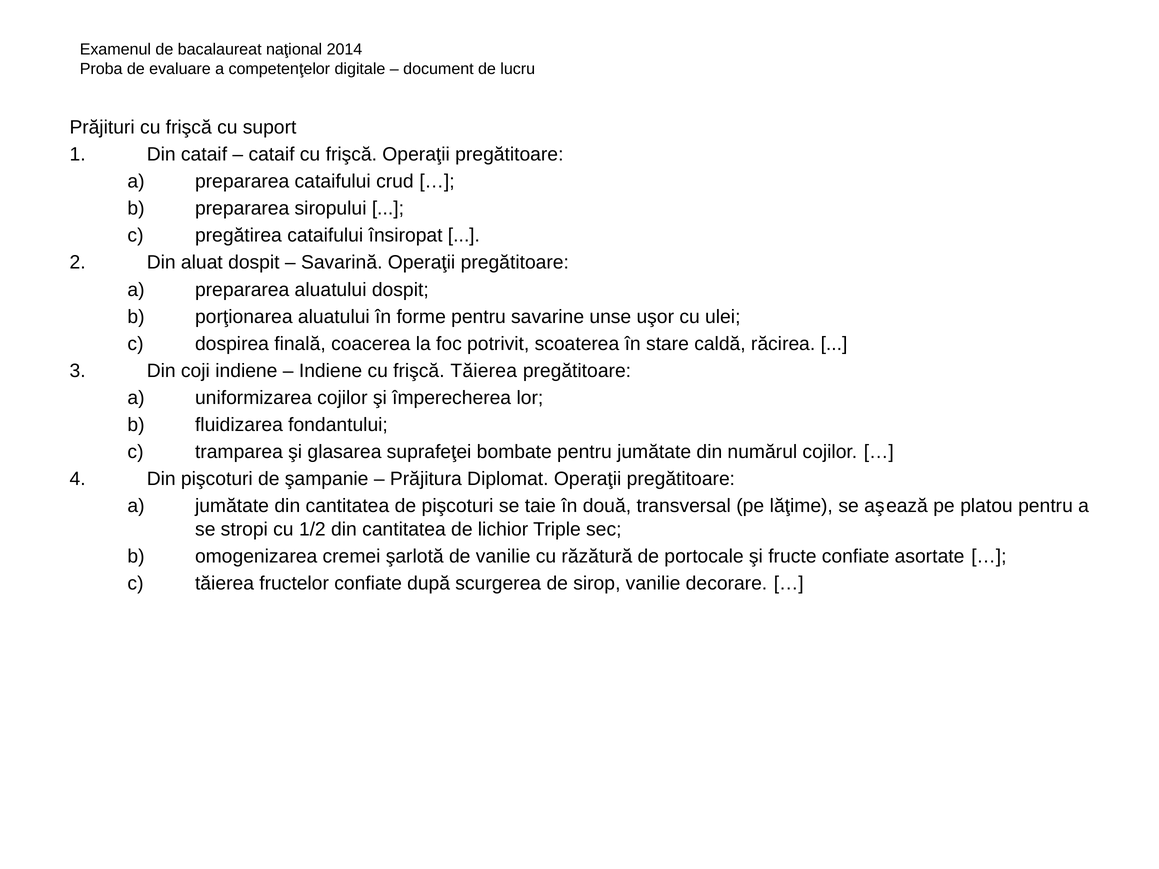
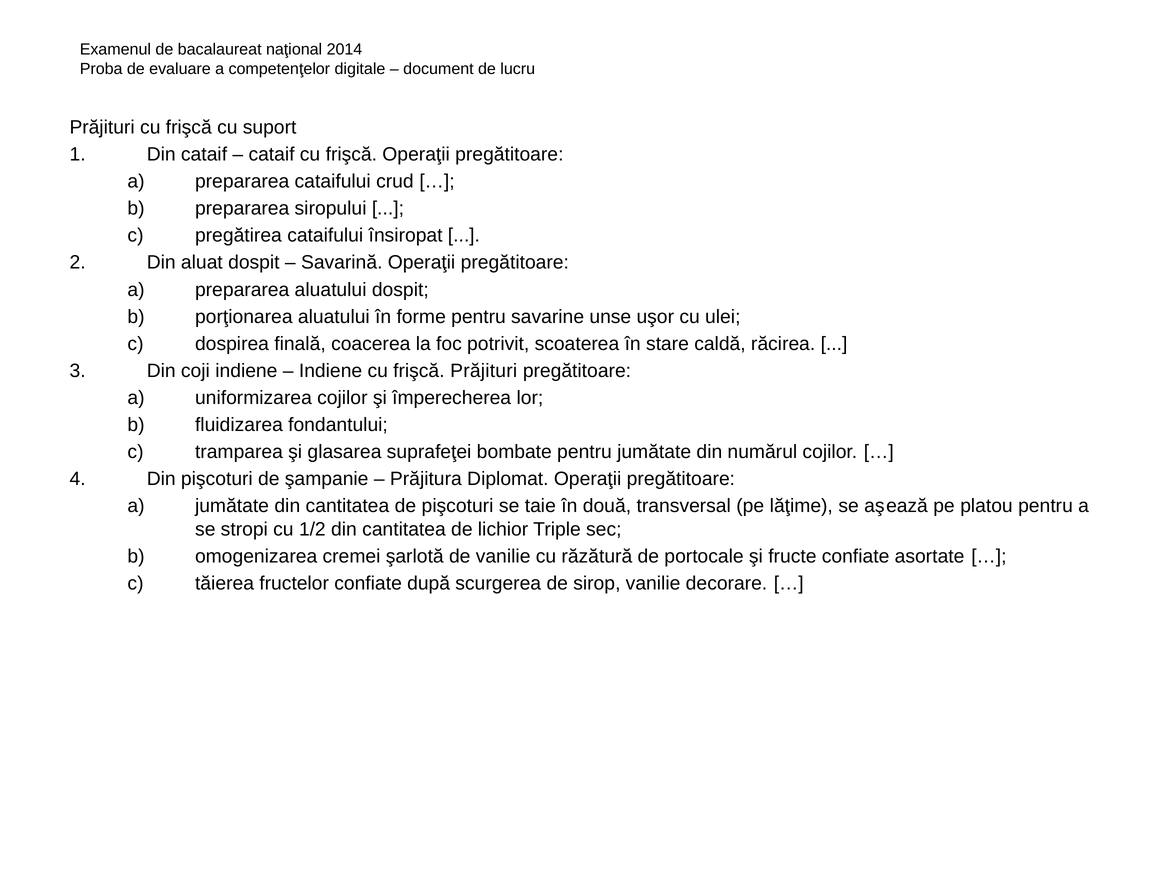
frişcă Tăierea: Tăierea -> Prăjituri (484, 371)
